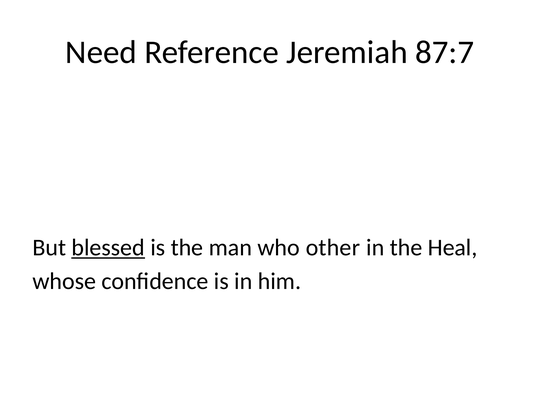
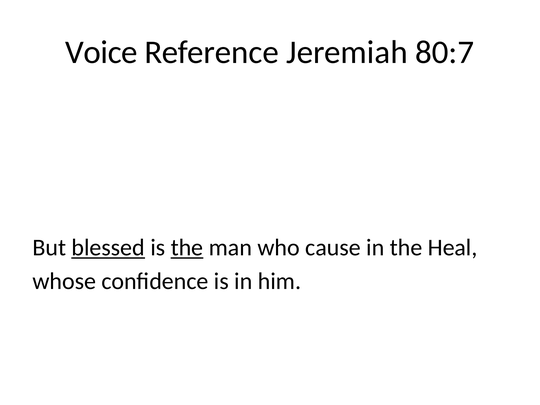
Need: Need -> Voice (101, 52)
87:7: 87:7 -> 80:7 (445, 52)
the underline: none -> present (187, 248)
other: other -> cause (333, 248)
